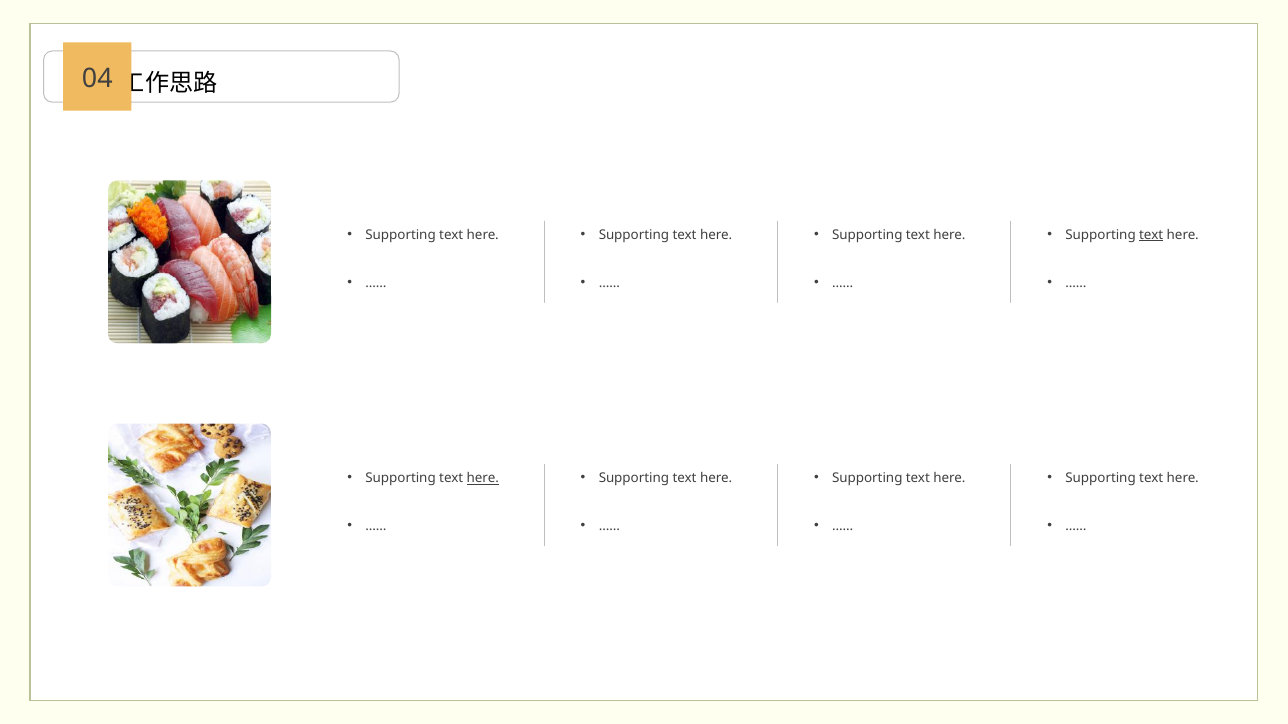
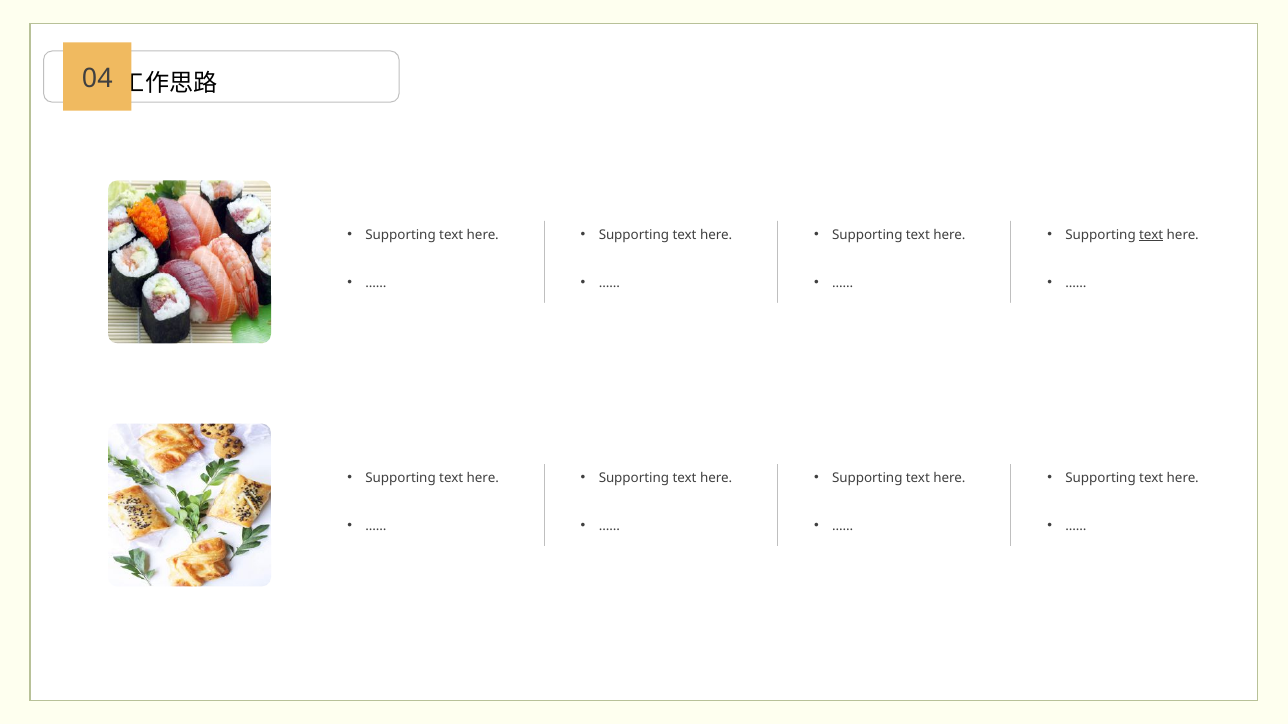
here underline: present -> none (483, 478)
